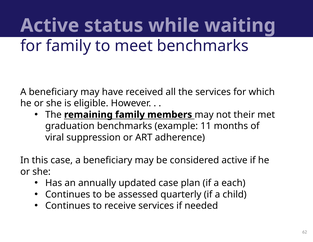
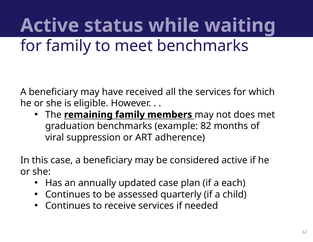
their: their -> does (244, 115)
11: 11 -> 82 (206, 126)
